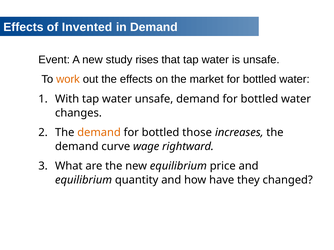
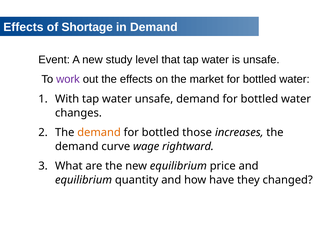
Invented: Invented -> Shortage (87, 27)
rises: rises -> level (147, 60)
work colour: orange -> purple (68, 79)
